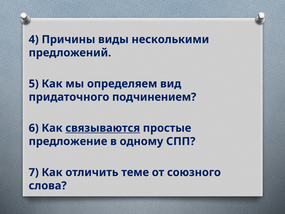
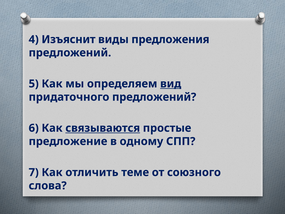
Причины: Причины -> Изъяснит (68, 39)
несколькими: несколькими -> предложения (170, 39)
вид underline: none -> present (171, 84)
придаточного подчинением: подчинением -> предложений (154, 97)
